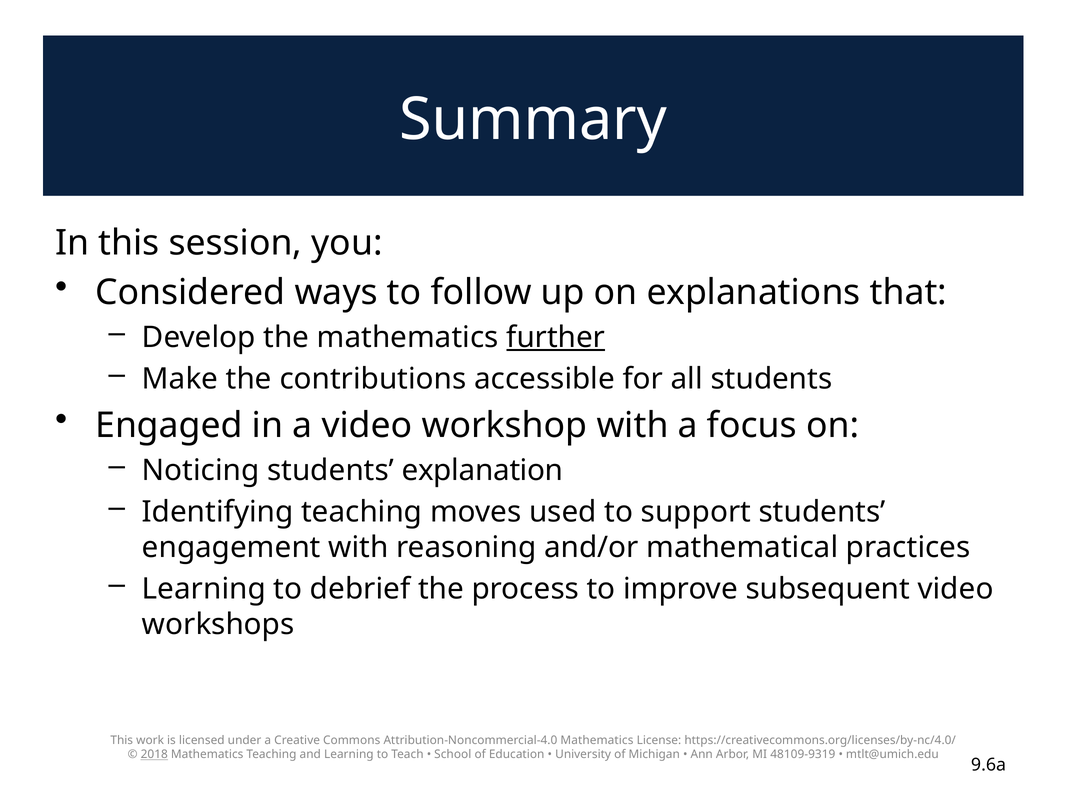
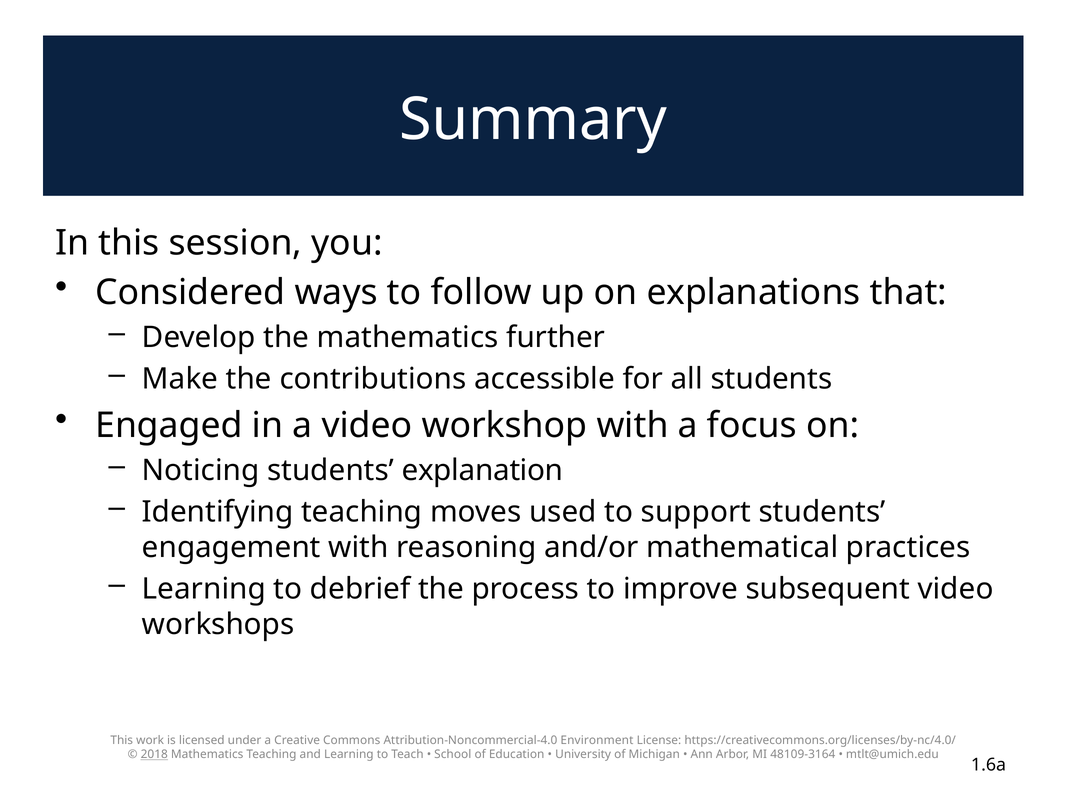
further underline: present -> none (556, 337)
Attribution-Noncommercial-4.0 Mathematics: Mathematics -> Environment (597, 740)
48109-9319: 48109-9319 -> 48109-3164 (803, 755)
9.6a: 9.6a -> 1.6a (989, 765)
